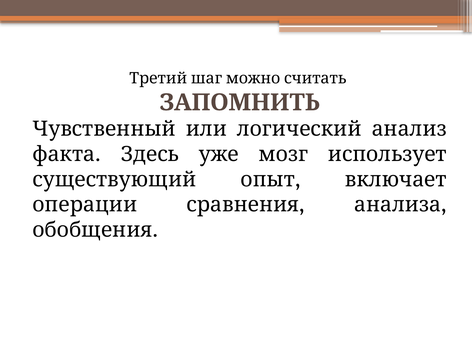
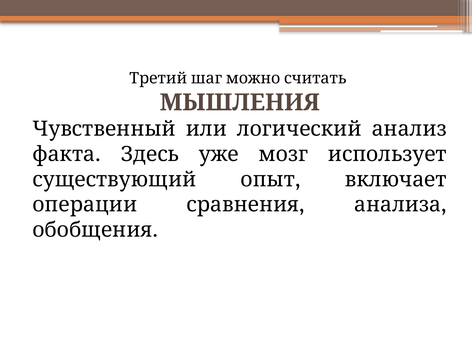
ЗАПОМНИТЬ: ЗАПОМНИТЬ -> МЫШЛЕНИЯ (240, 103)
